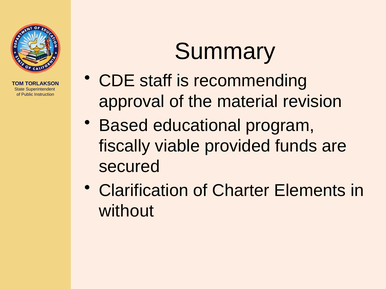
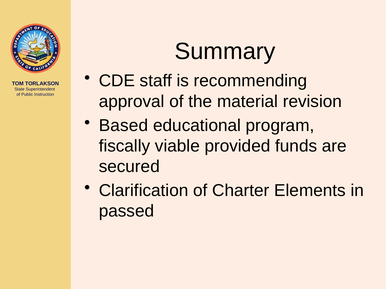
without: without -> passed (126, 211)
